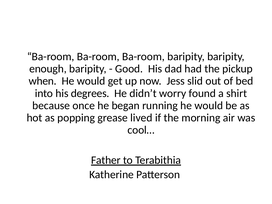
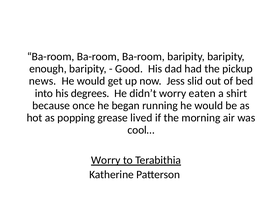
when: when -> news (43, 81)
found: found -> eaten (202, 93)
Father: Father -> Worry (106, 160)
